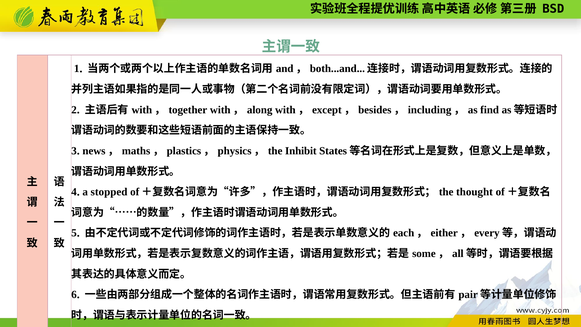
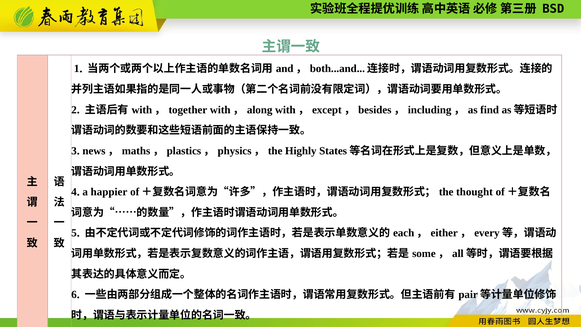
Inhibit: Inhibit -> Highly (301, 151)
stopped: stopped -> happier (109, 192)
